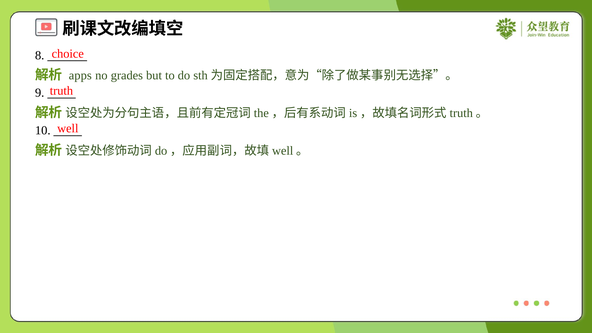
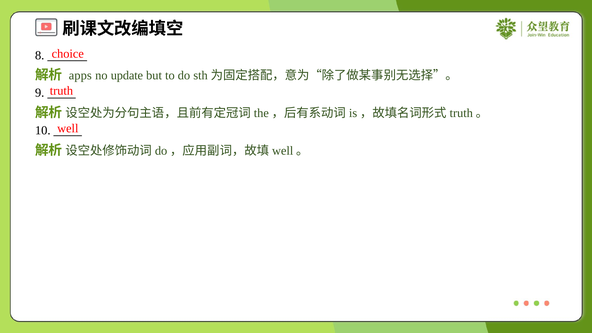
grades: grades -> update (127, 75)
